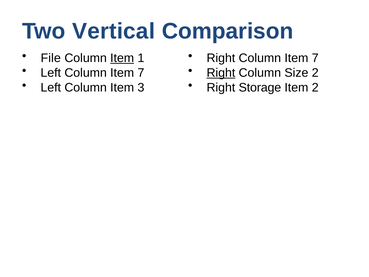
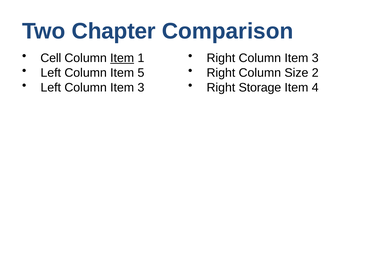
Vertical: Vertical -> Chapter (114, 31)
File: File -> Cell (51, 58)
Right Column Item 7: 7 -> 3 (315, 58)
Left Column Item 7: 7 -> 5 (141, 73)
Right underline: present -> none (221, 73)
Item 2: 2 -> 4 (315, 88)
